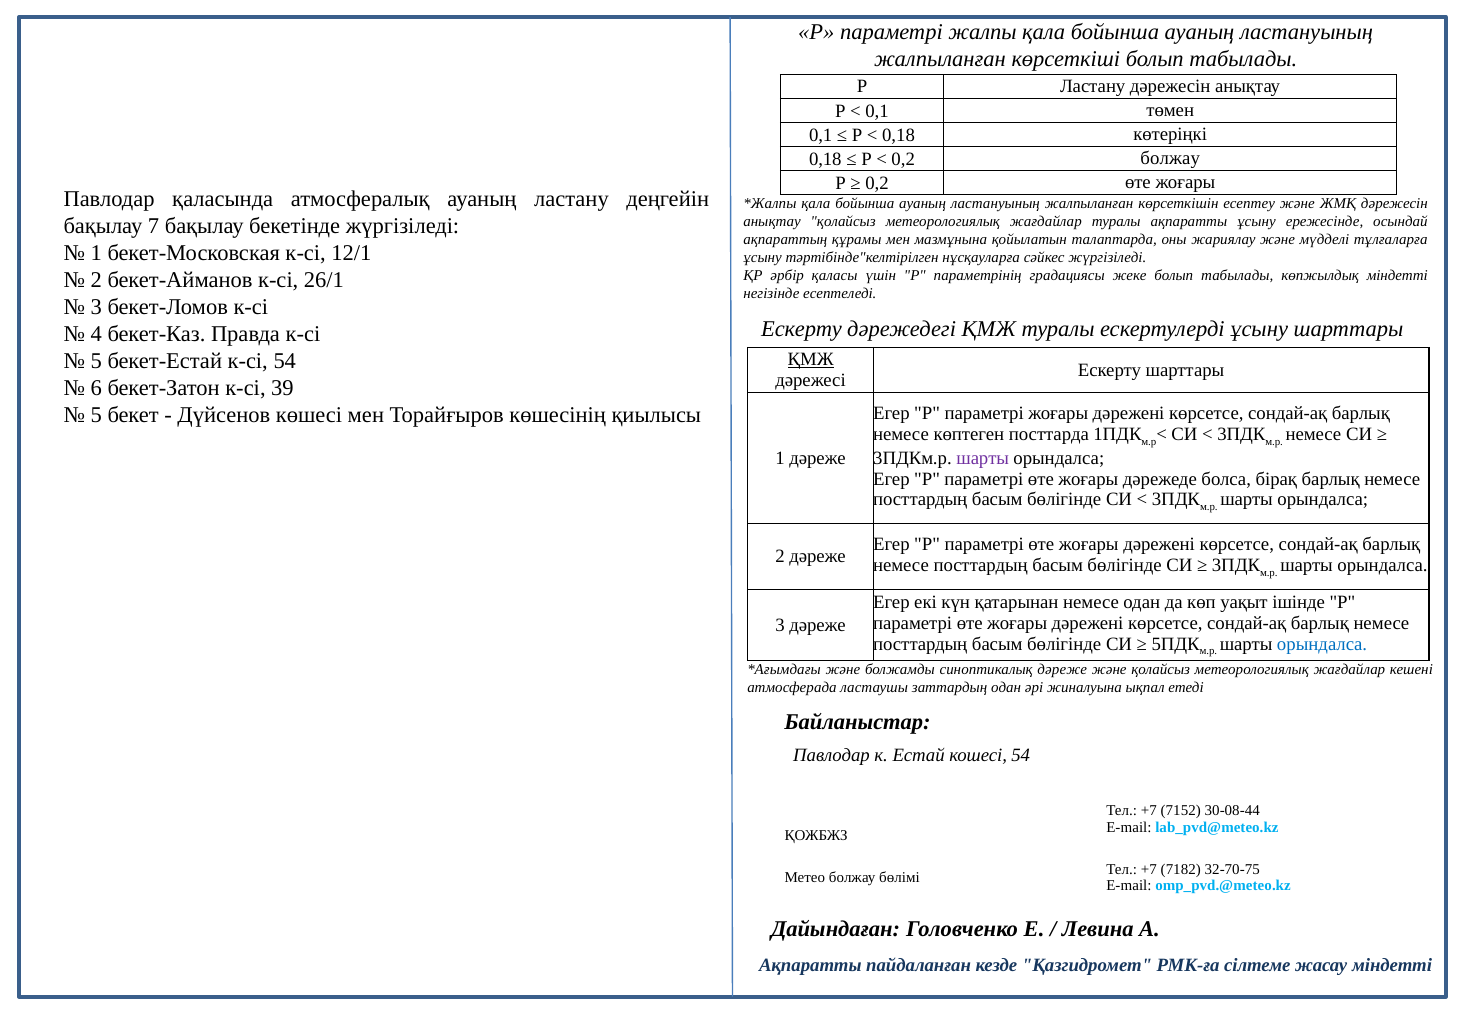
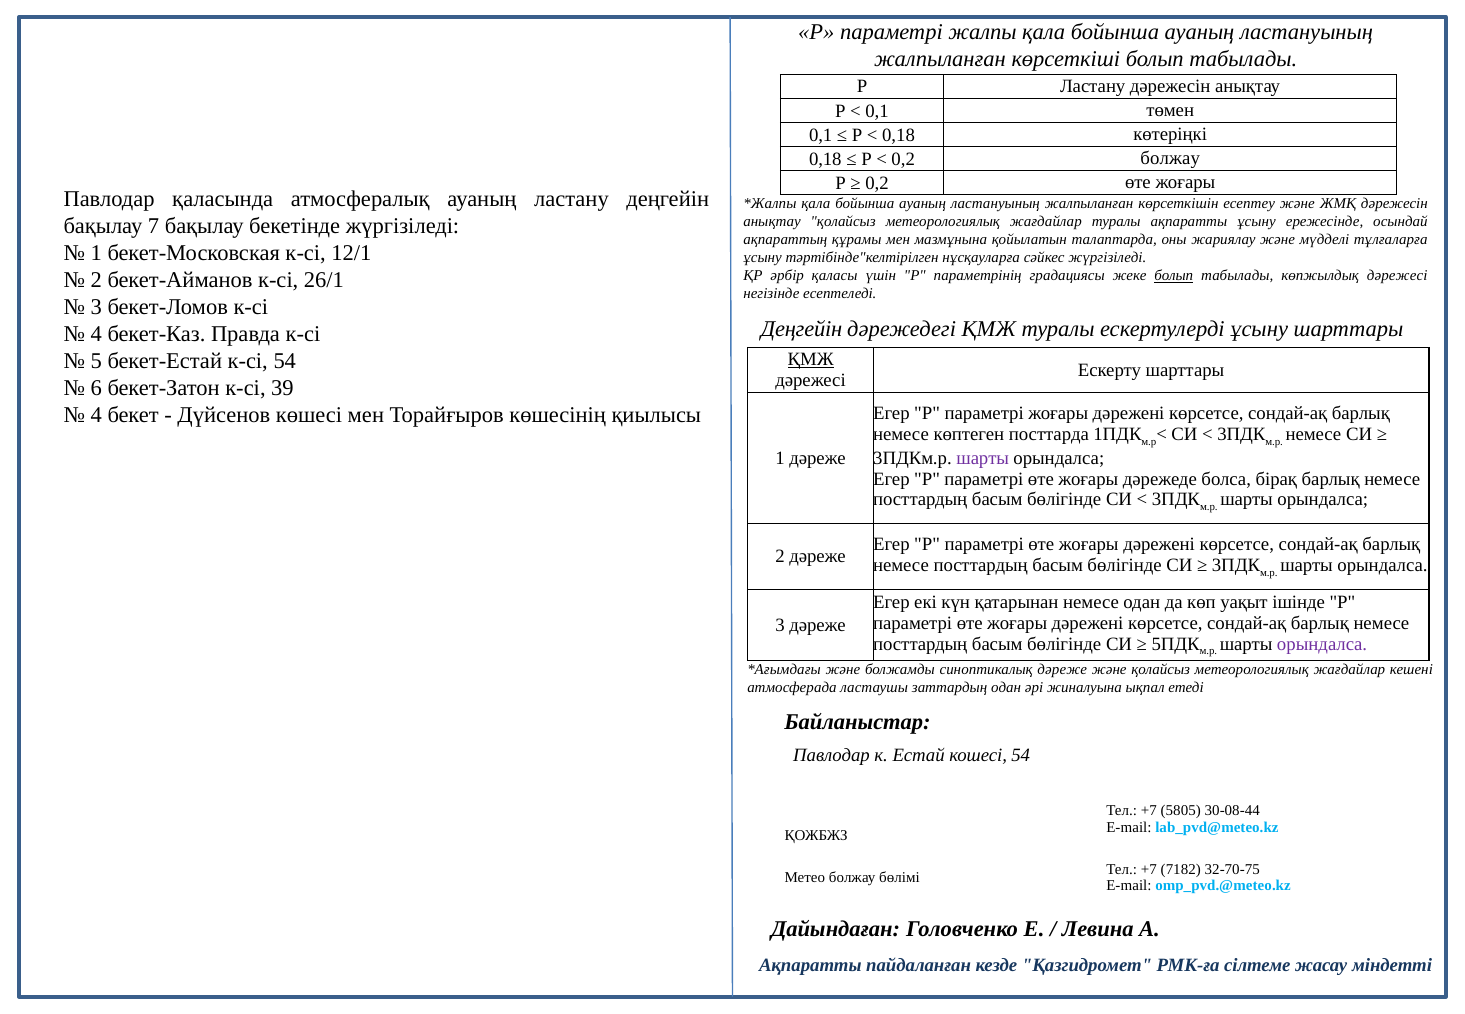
болып underline: none -> present (1174, 276)
көпжылдық міндетті: міндетті -> дәрежесі (1397, 276)
Ескерту: Ескерту -> Деңгейін (802, 329)
5: 5 -> 4 (96, 415)
орындалса colour: blue -> purple (1322, 644)
7152: 7152 -> 5805 (1181, 811)
